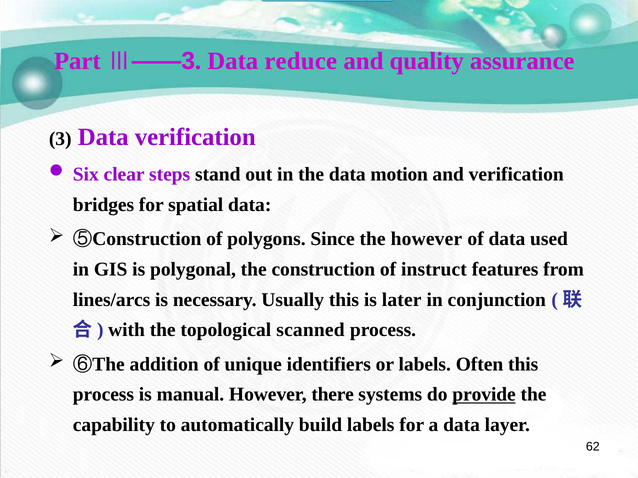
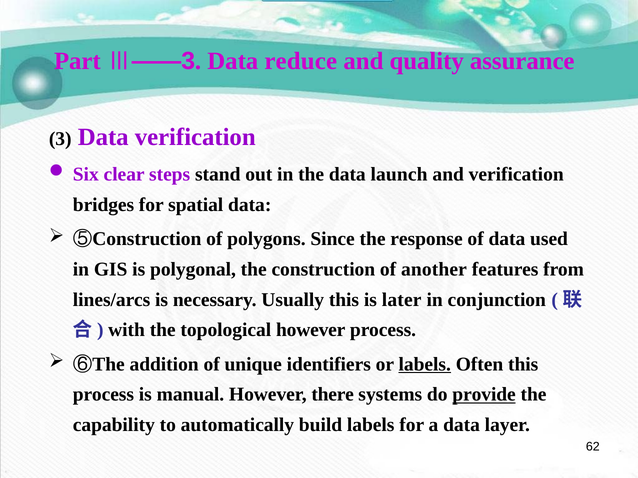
motion: motion -> launch (399, 174)
the however: however -> response (427, 239)
instruct: instruct -> another (434, 270)
topological scanned: scanned -> however (311, 330)
labels underline: none -> present (425, 365)
